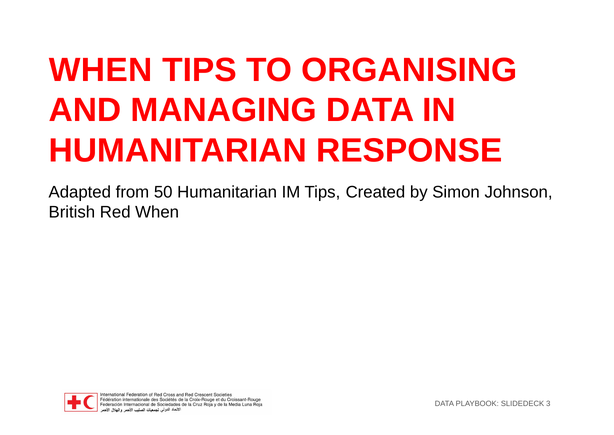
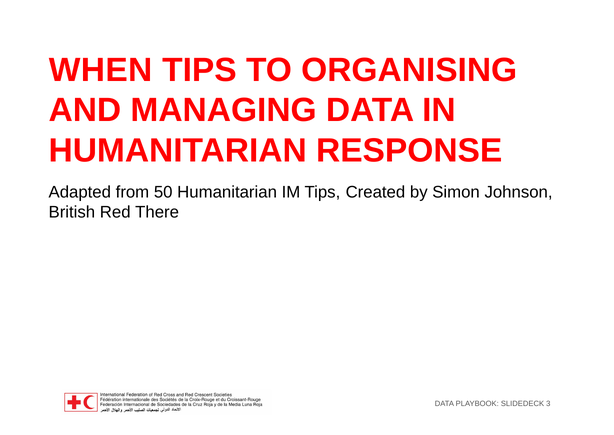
Red When: When -> There (157, 212)
